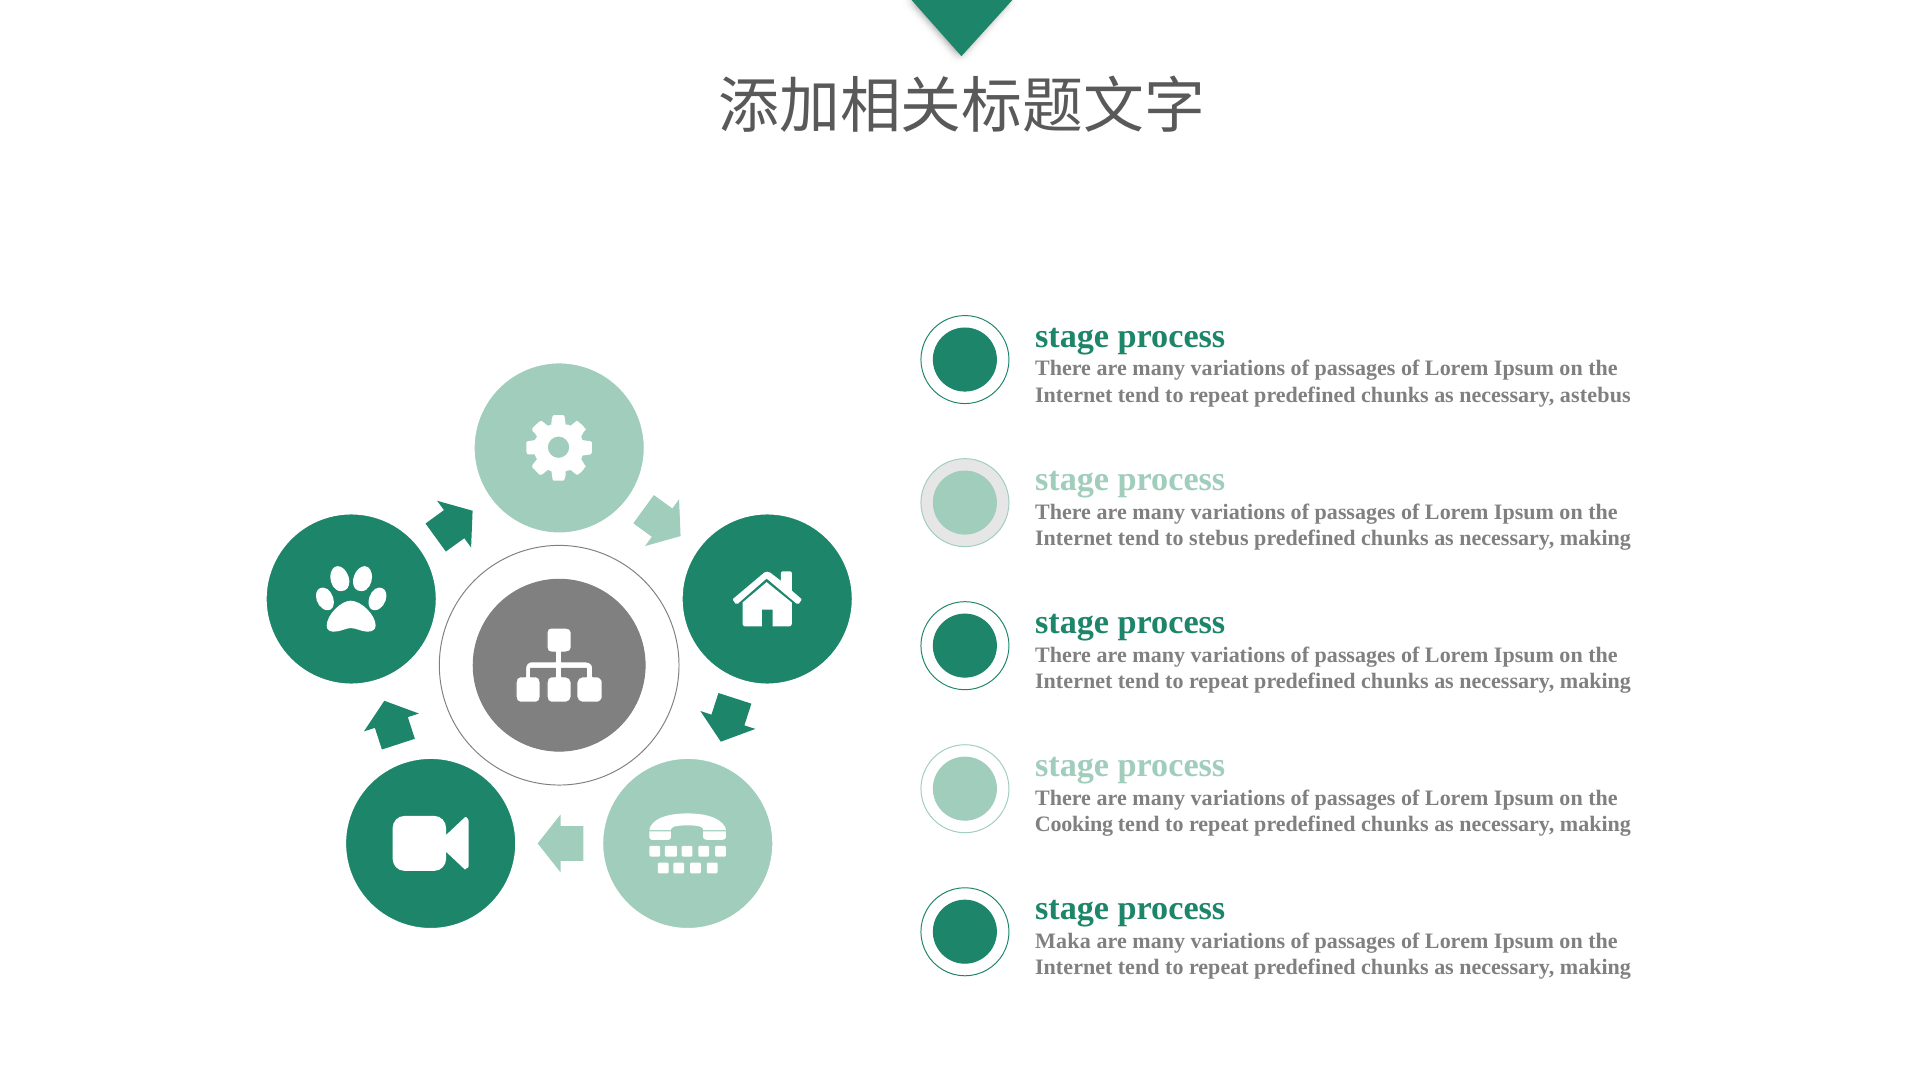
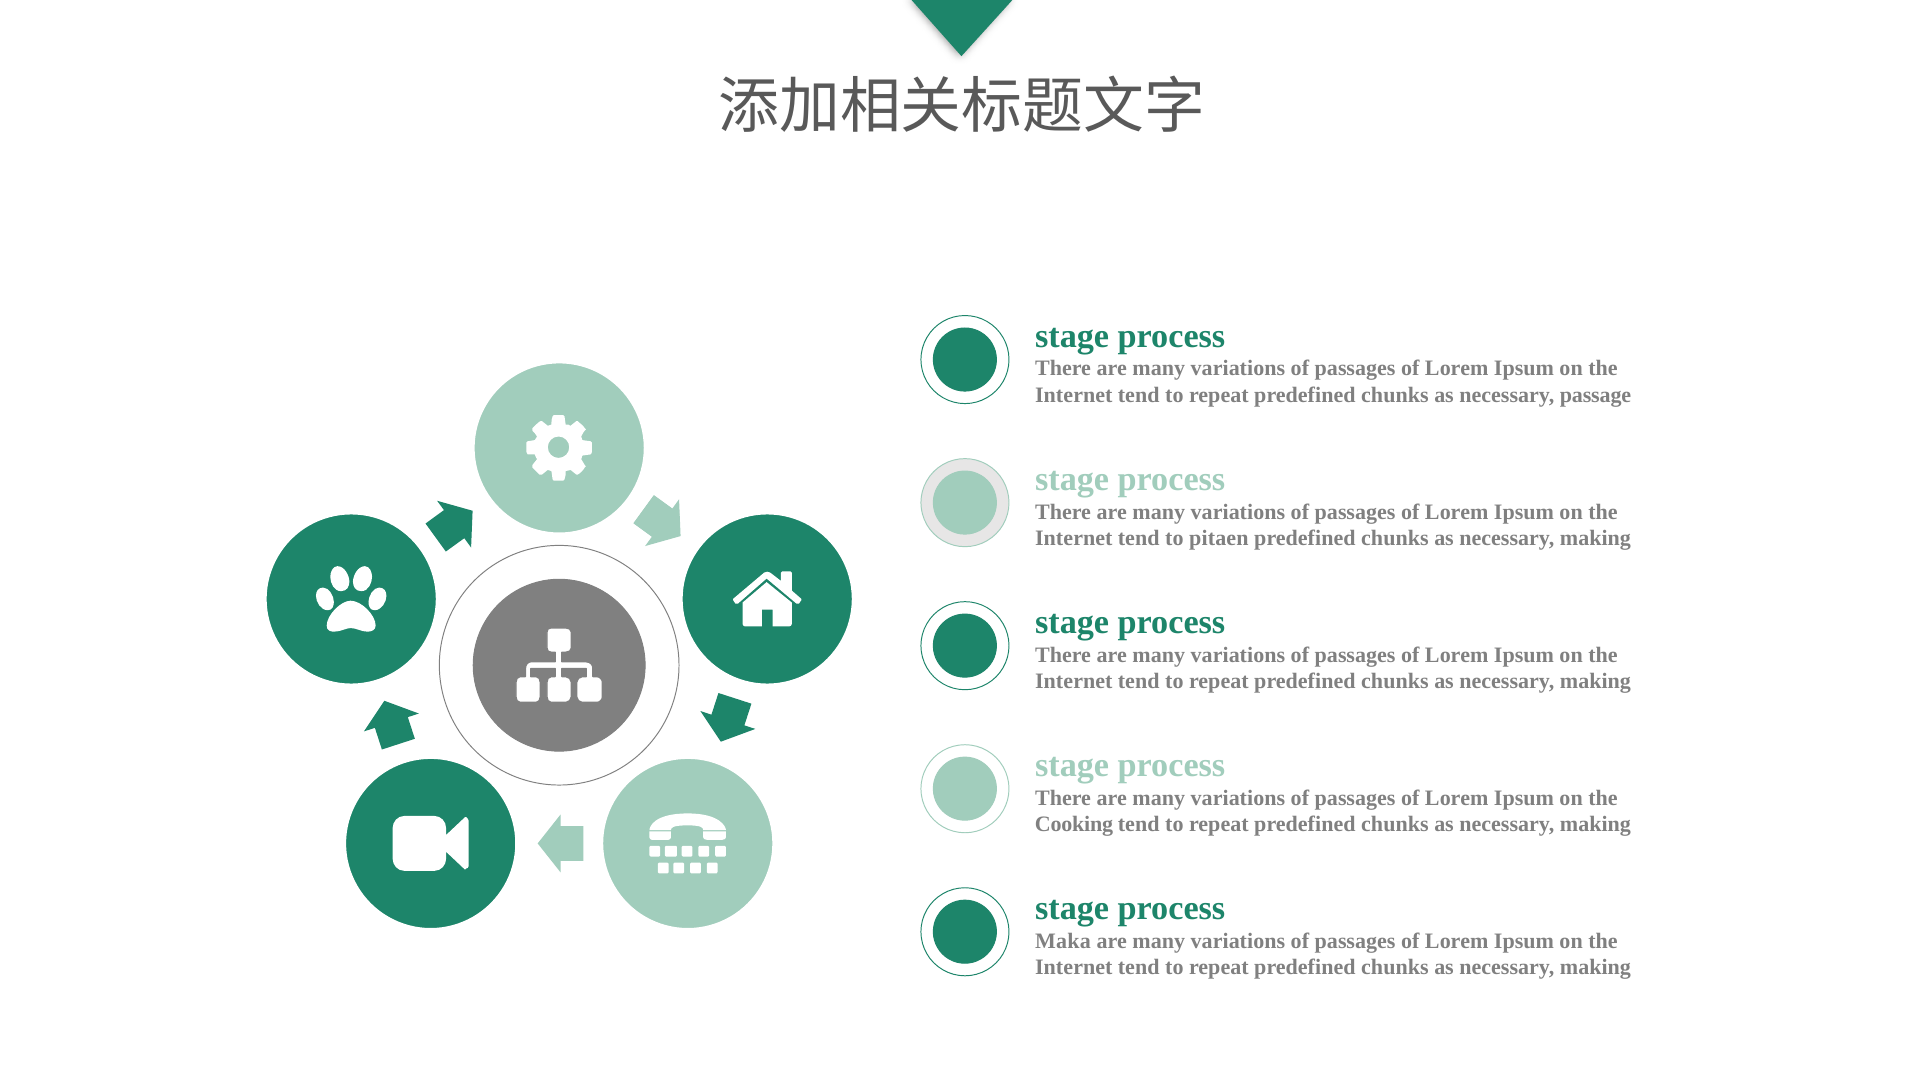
astebus: astebus -> passage (1596, 395)
stebus: stebus -> pitaen (1219, 538)
